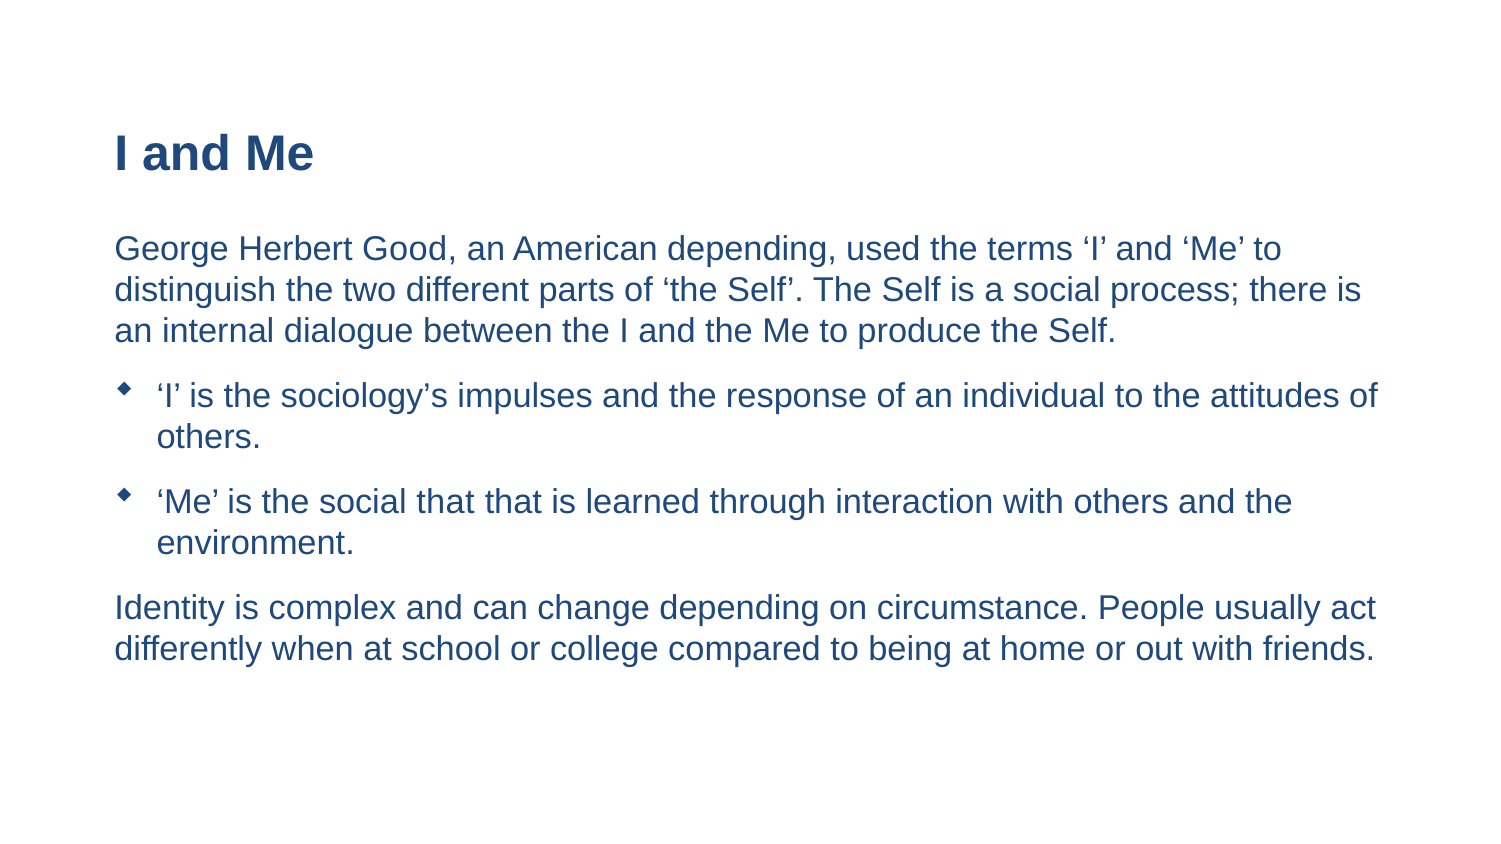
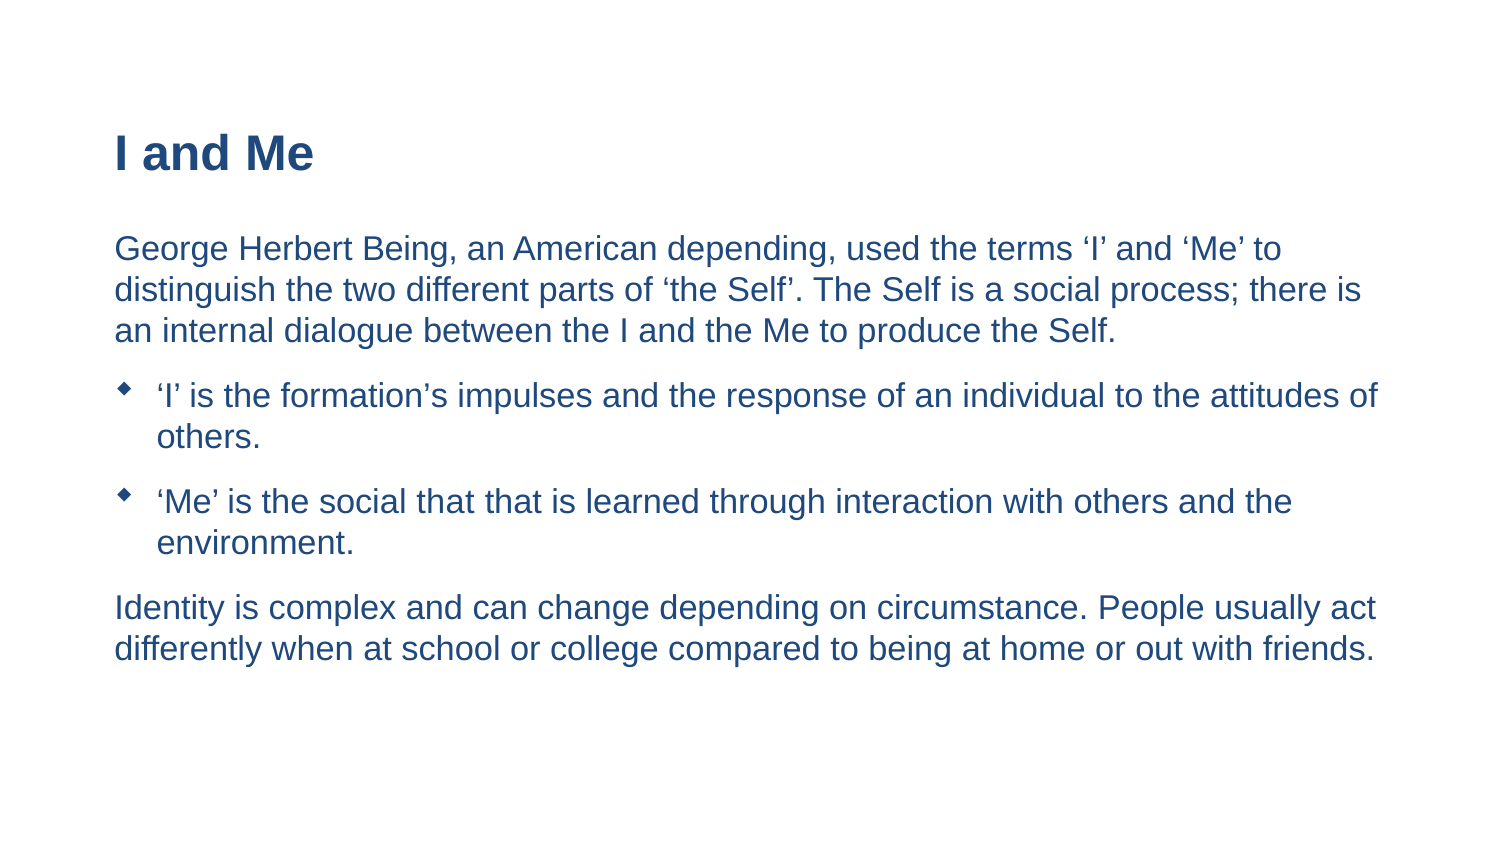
Herbert Good: Good -> Being (410, 249)
sociology’s: sociology’s -> formation’s (364, 396)
